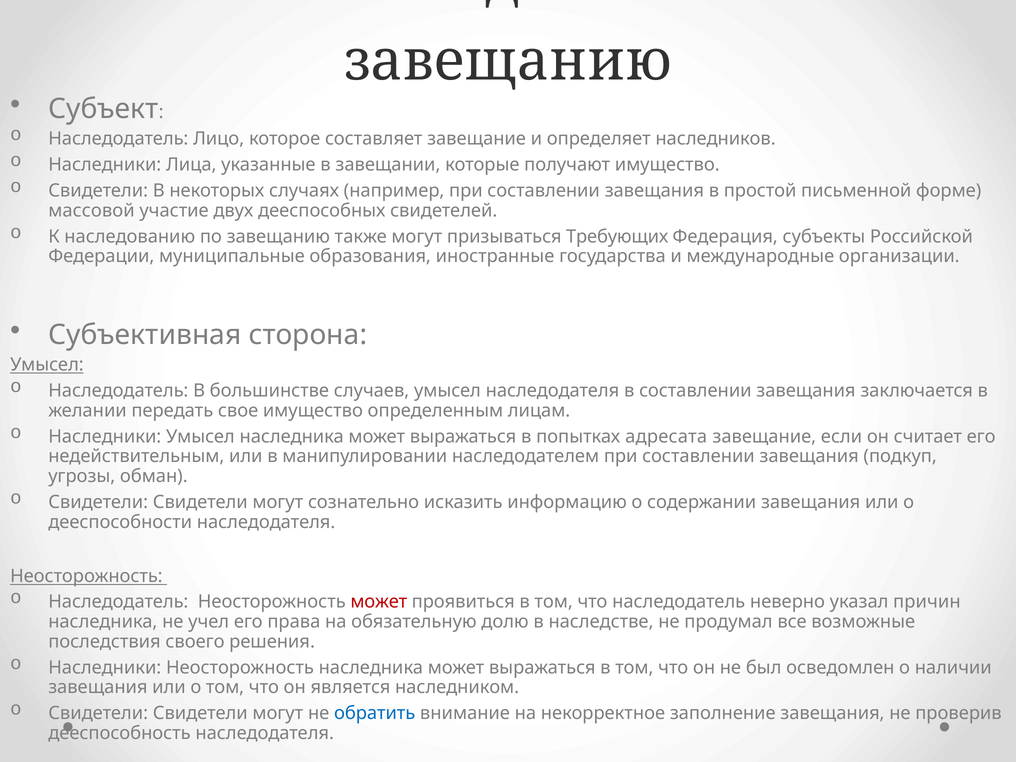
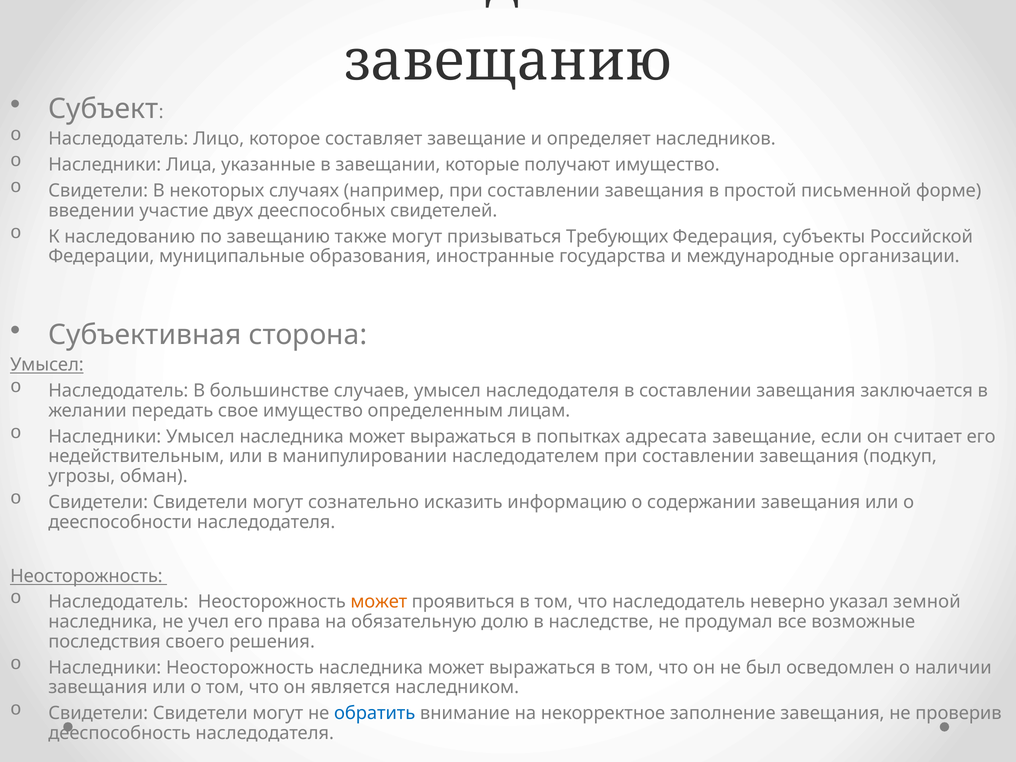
массовой: массовой -> введении (92, 211)
может colour: red -> orange (379, 602)
причин: причин -> земной (927, 602)
